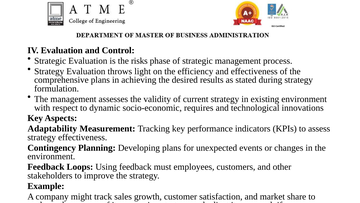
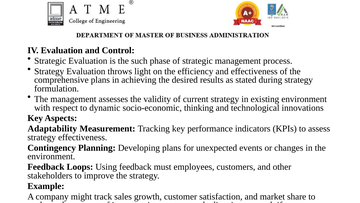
risks: risks -> such (139, 61)
requires: requires -> thinking (199, 108)
